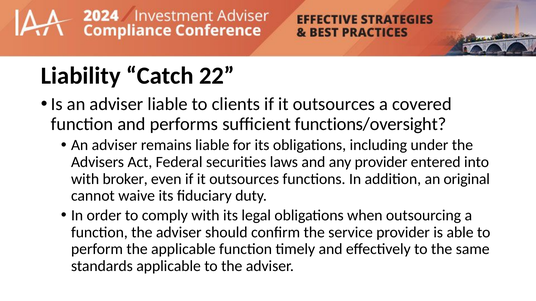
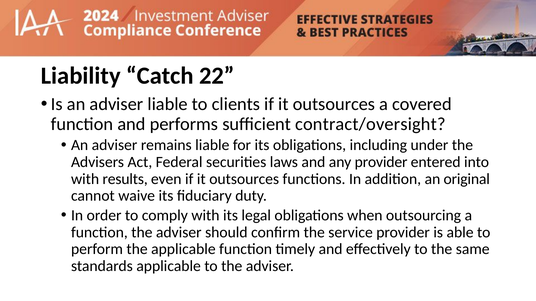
functions/oversight: functions/oversight -> contract/oversight (370, 124)
broker: broker -> results (125, 179)
